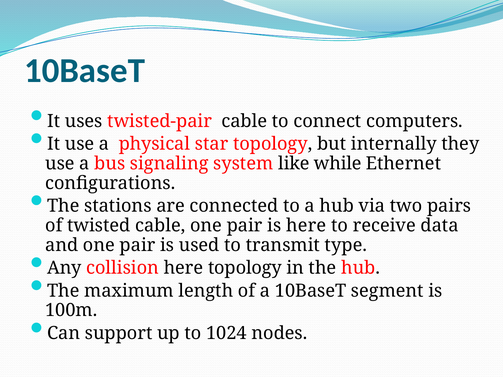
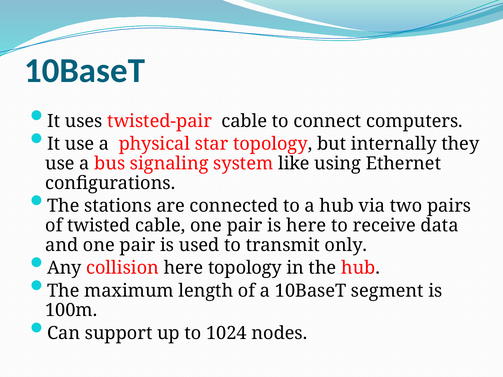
while: while -> using (338, 164)
type: type -> only (346, 245)
